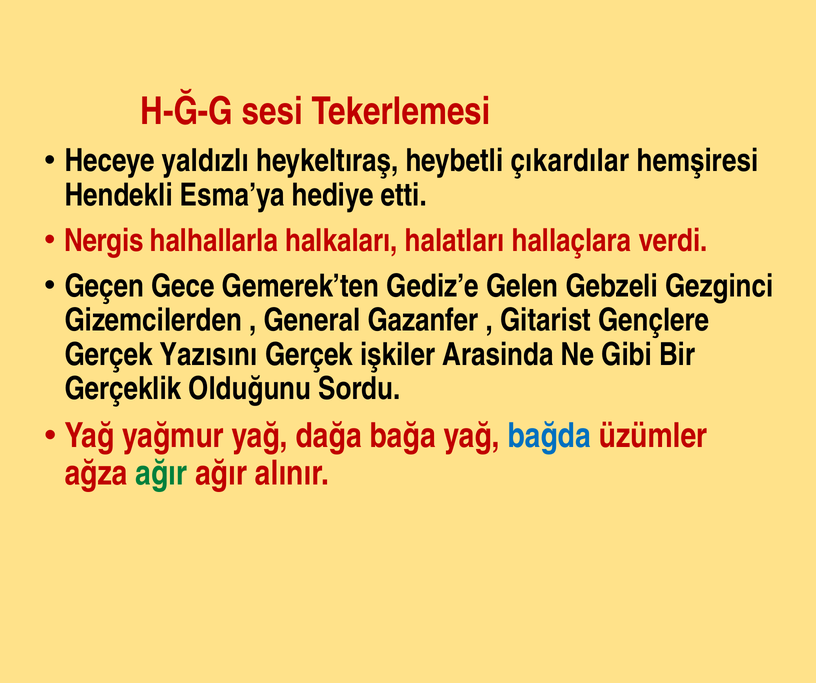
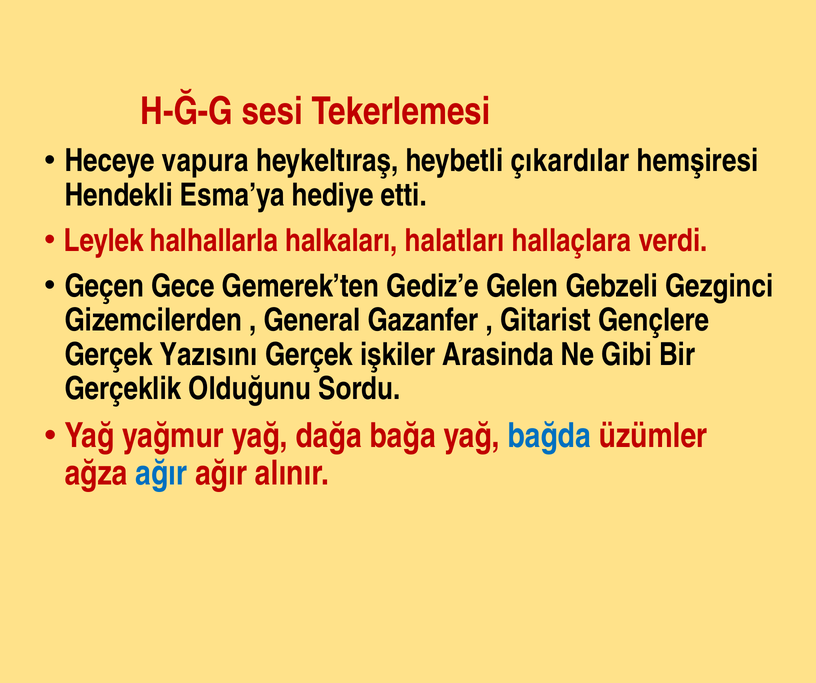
yaldızlı: yaldızlı -> vapura (205, 161)
Nergis: Nergis -> Leylek (104, 240)
ağır colour: green -> blue (161, 473)
